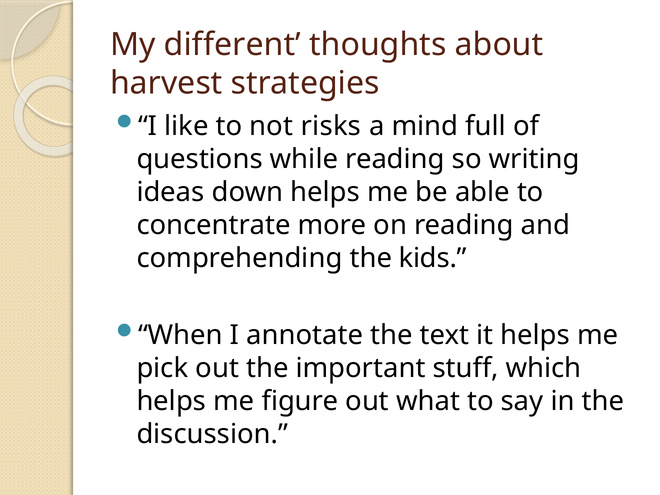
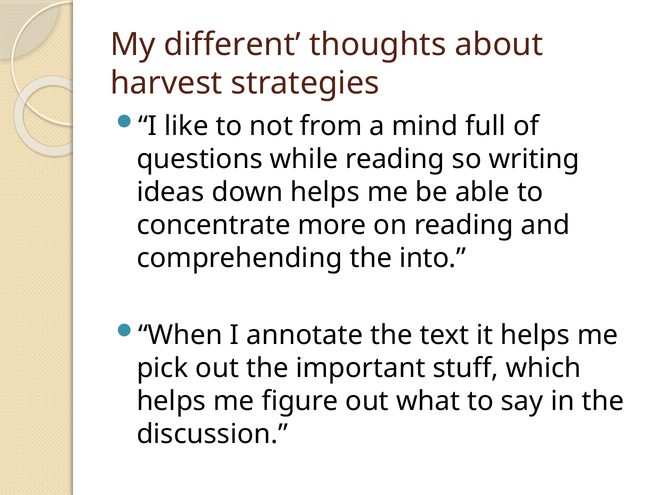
risks: risks -> from (331, 126)
kids: kids -> into (433, 258)
